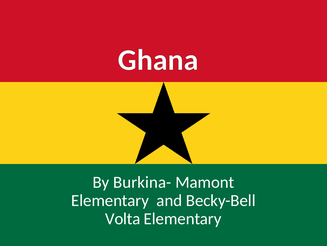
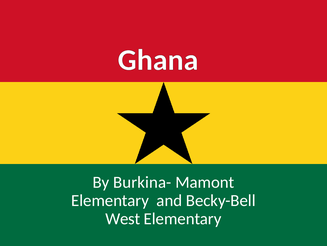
Volta: Volta -> West (123, 218)
